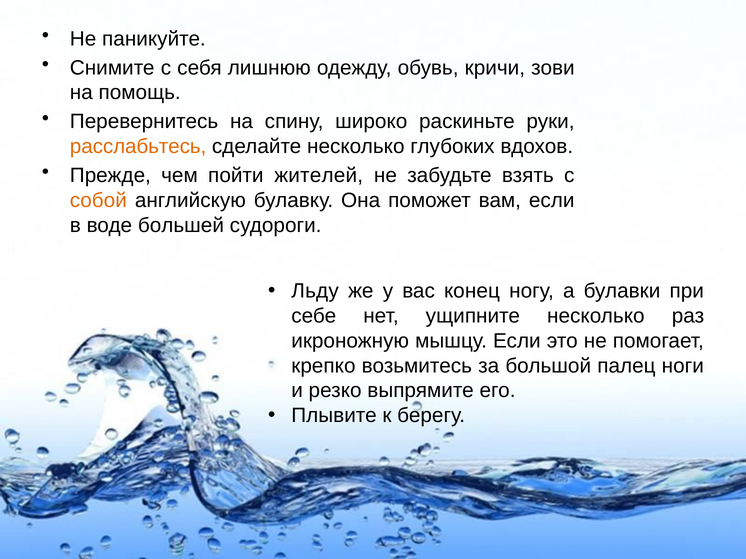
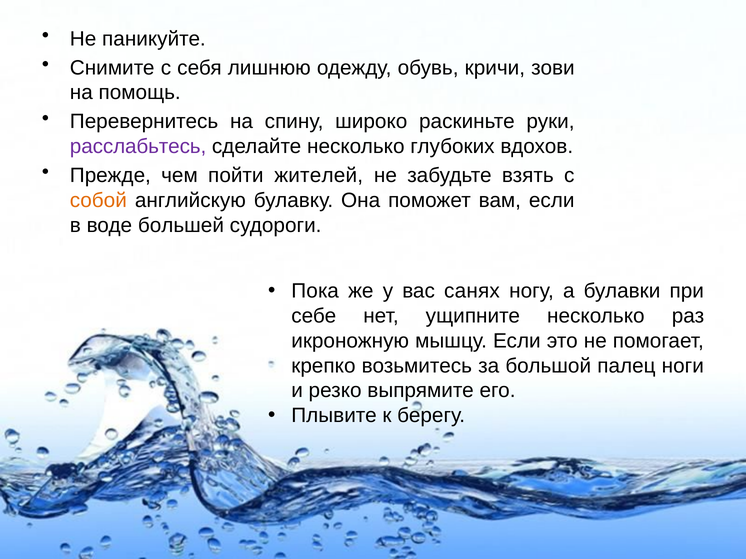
расслабьтесь colour: orange -> purple (138, 147)
Льду: Льду -> Пока (315, 291)
конец: конец -> санях (472, 291)
